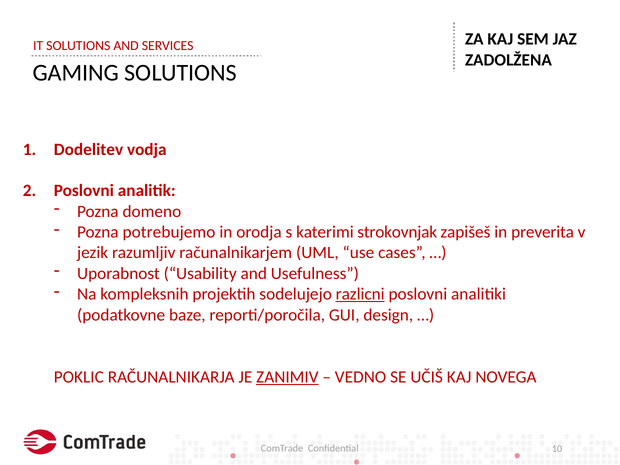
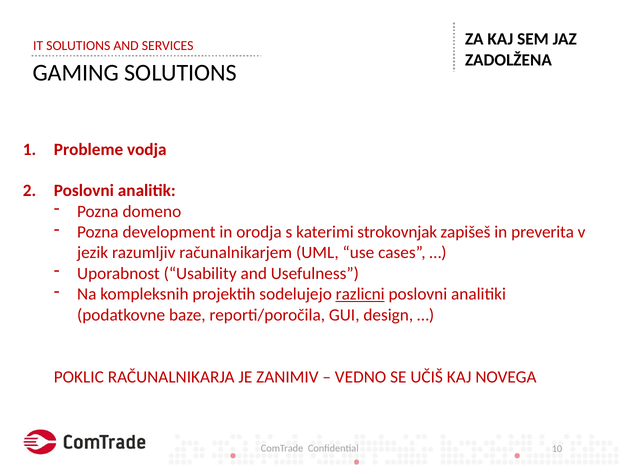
Dodelitev: Dodelitev -> Probleme (89, 149)
potrebujemo: potrebujemo -> development (169, 232)
ZANIMIV underline: present -> none (287, 377)
